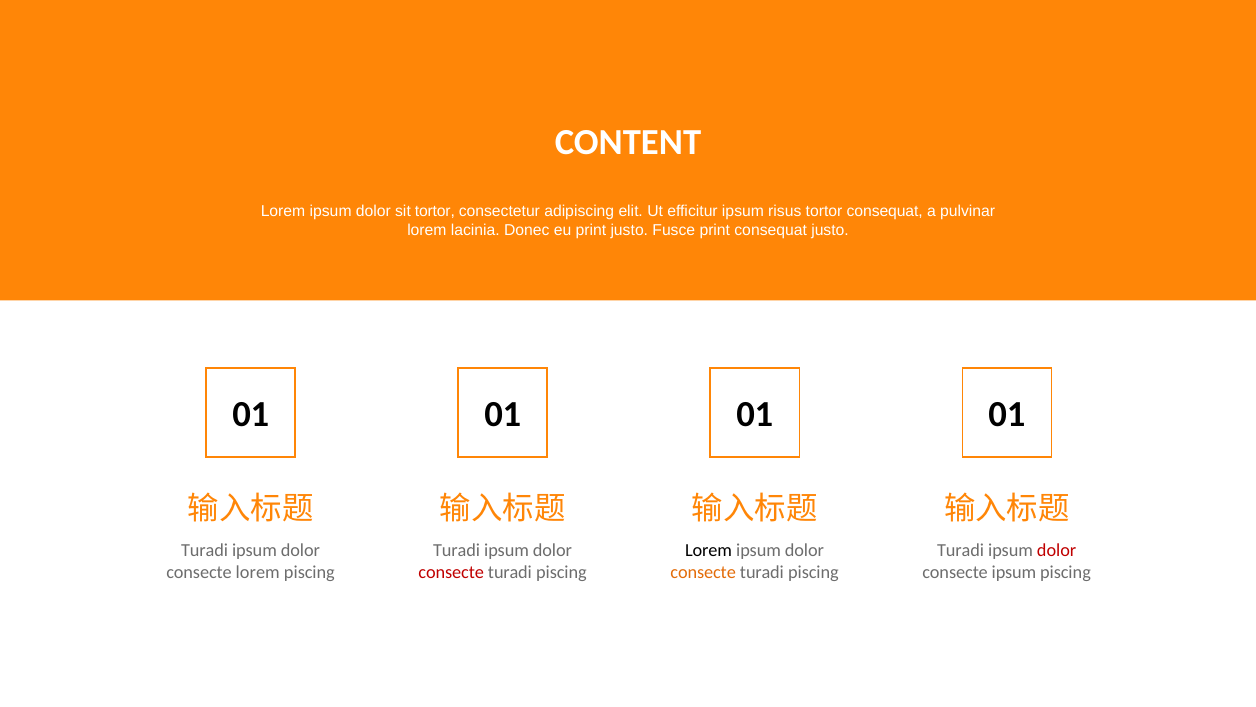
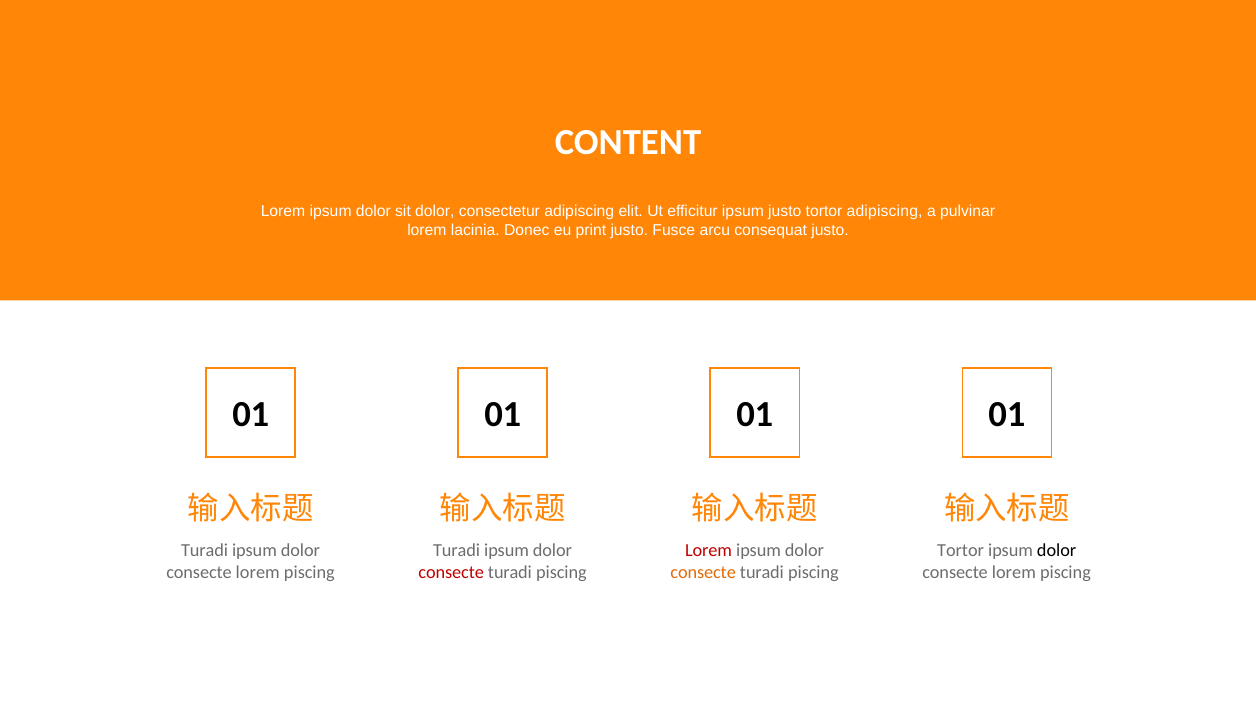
sit tortor: tortor -> dolor (435, 211)
ipsum risus: risus -> justo (785, 211)
tortor consequat: consequat -> adipiscing (885, 211)
Fusce print: print -> arcu (715, 230)
Lorem colour: black -> red (709, 550)
Turadi: Turadi -> Tortor (961, 550)
dolor colour: red -> black (1057, 550)
ipsum: ipsum -> lorem (1014, 572)
